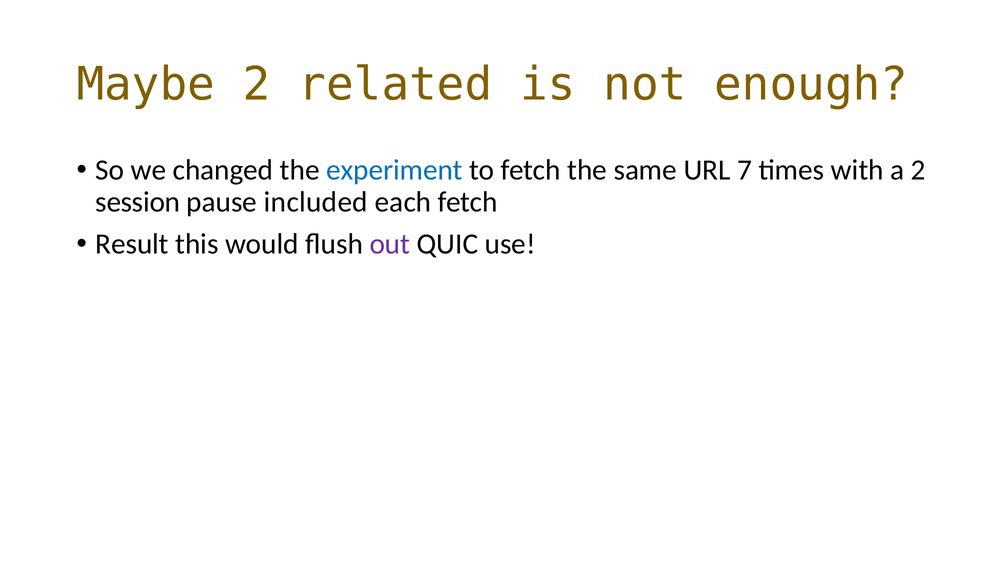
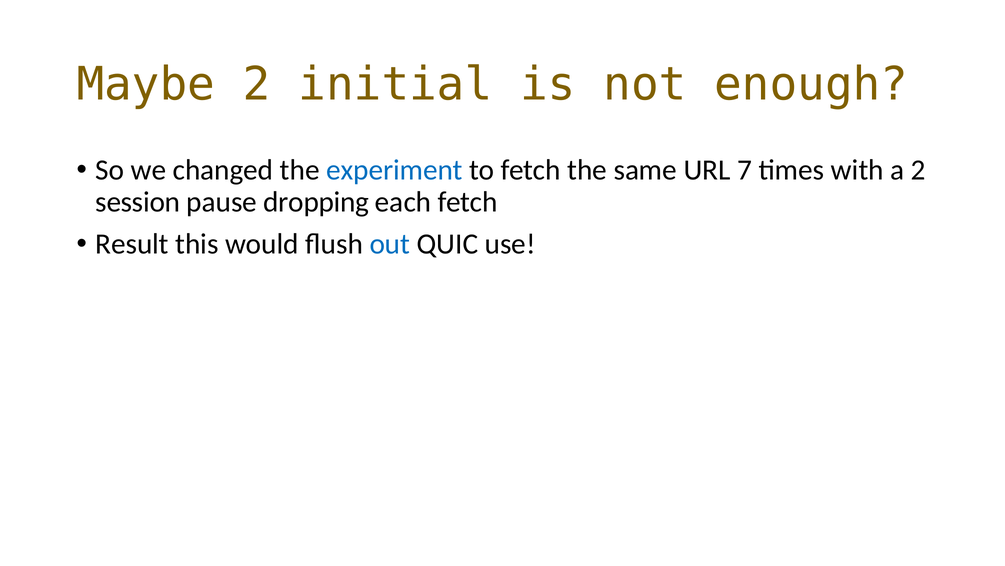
related: related -> initial (395, 84)
included: included -> dropping (316, 202)
out colour: purple -> blue (390, 244)
